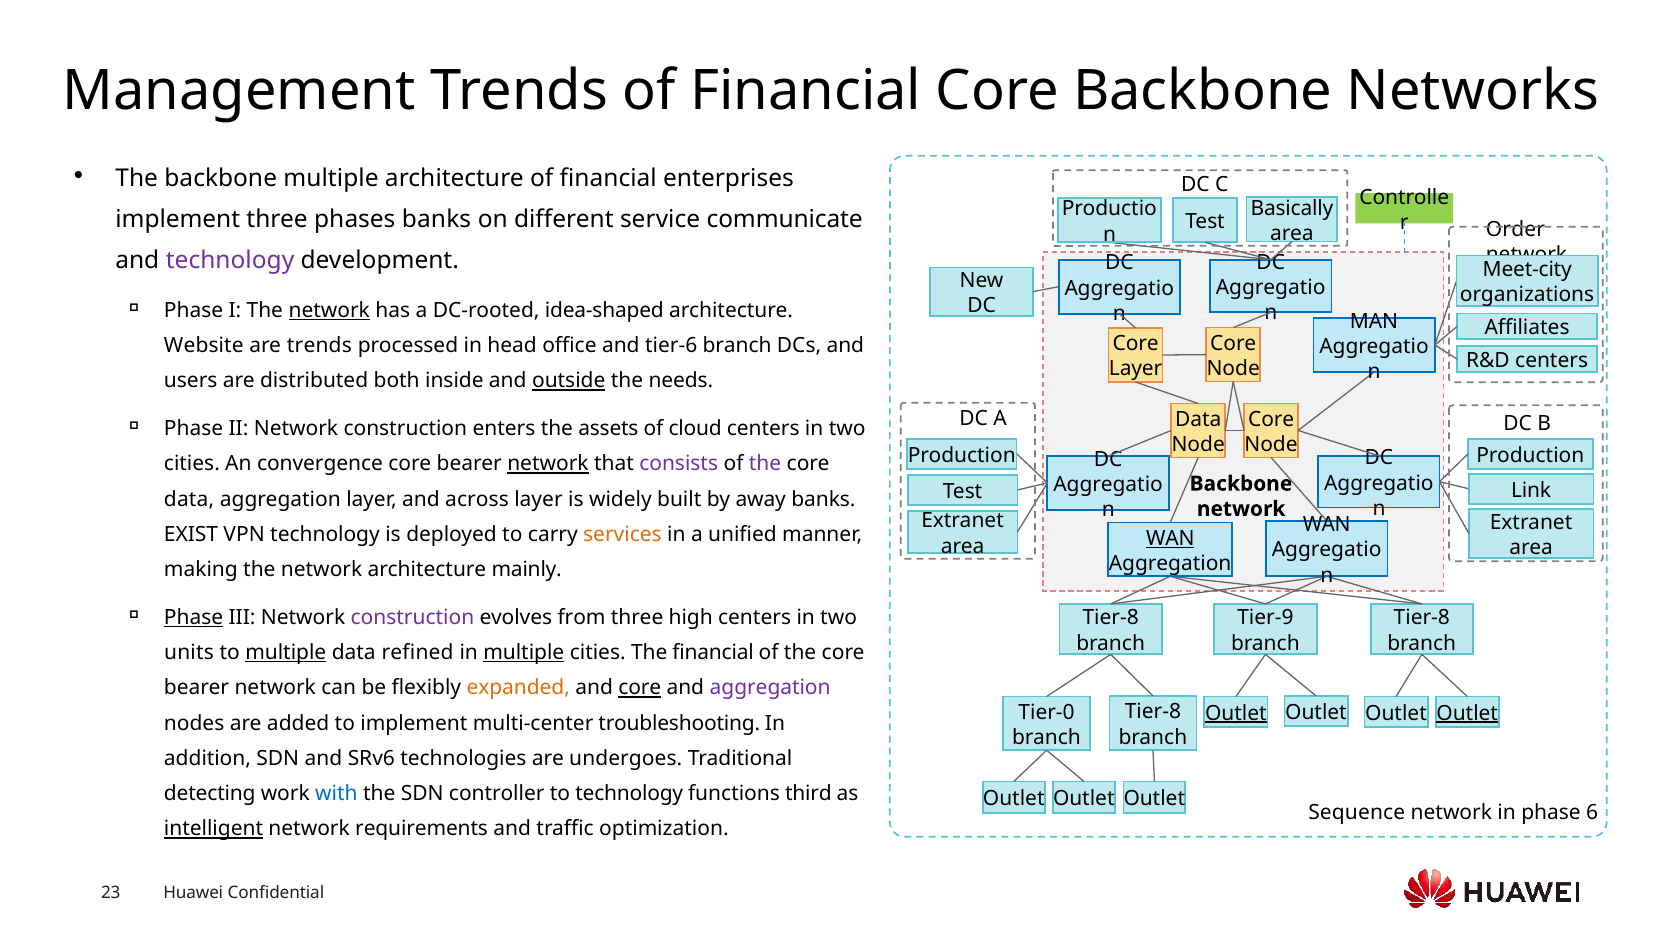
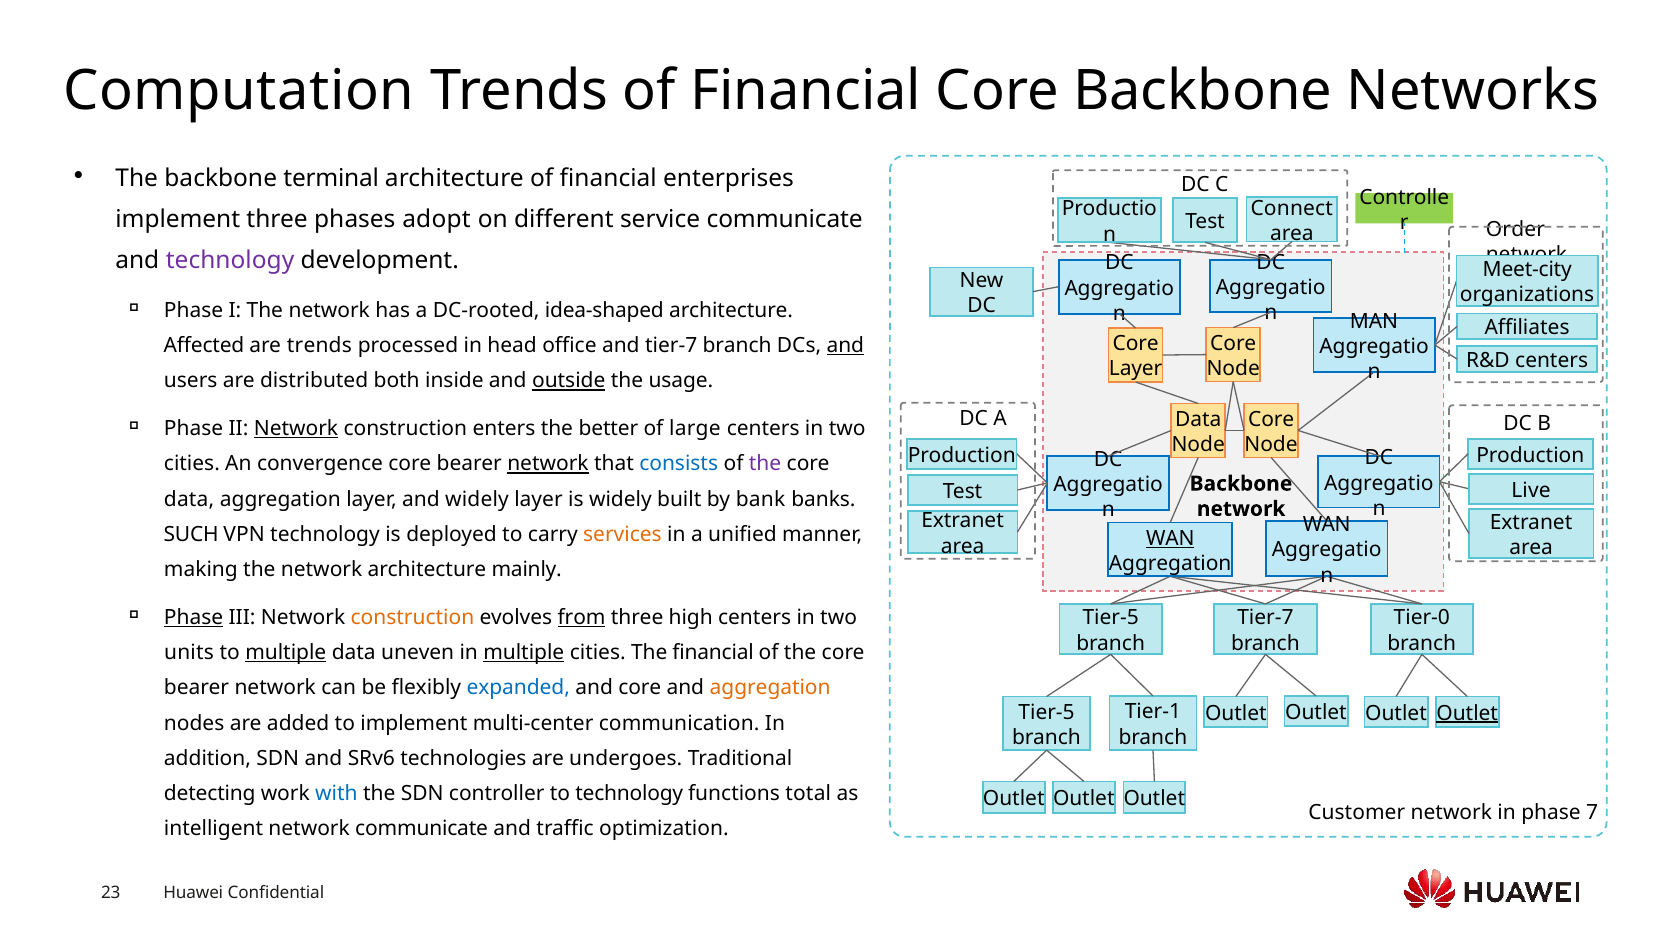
Management: Management -> Computation (239, 92)
backbone multiple: multiple -> terminal (331, 179)
Basically: Basically -> Connect (1292, 208)
phases banks: banks -> adopt (437, 220)
network underline: present -> none (329, 311)
Website: Website -> Affected (204, 346)
and tier-6: tier-6 -> tier-7 (671, 346)
and underline: none -> present (845, 346)
needs: needs -> usage (681, 381)
Network underline: none -> present (296, 429)
assets: assets -> better (608, 429)
cloud: cloud -> large (695, 429)
consists colour: purple -> blue (679, 464)
Link: Link -> Live (1531, 490)
and across: across -> widely (477, 499)
away: away -> bank (761, 499)
EXIST: EXIST -> SUCH (191, 535)
construction colour: purple -> orange (412, 618)
from underline: none -> present (582, 618)
Tier-8: Tier-8 -> Tier-5 (1111, 618)
Tier-9: Tier-9 -> Tier-7 (1265, 618)
Tier-8: Tier-8 -> Tier-0 (1422, 618)
refined: refined -> uneven (418, 653)
expanded colour: orange -> blue (518, 688)
core underline: present -> none (640, 688)
aggregation colour: purple -> orange (770, 688)
Tier-8: Tier-8 -> Tier-1 (1153, 712)
Tier-0: Tier-0 -> Tier-5 (1047, 713)
Outlet underline: present -> none (1236, 713)
troubleshooting: troubleshooting -> communication (679, 724)
third: third -> total (808, 794)
Sequence: Sequence -> Customer (1357, 813)
6: 6 -> 7 (1592, 813)
intelligent underline: present -> none (214, 829)
network requirements: requirements -> communicate (422, 829)
